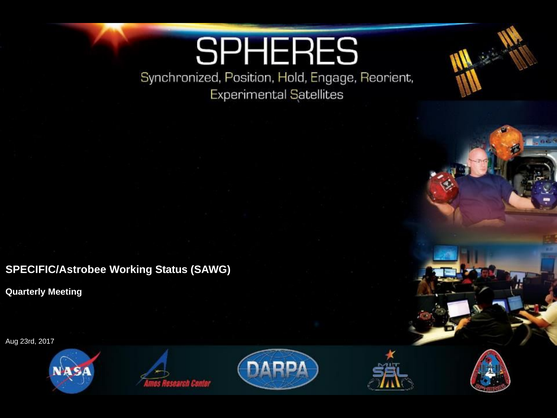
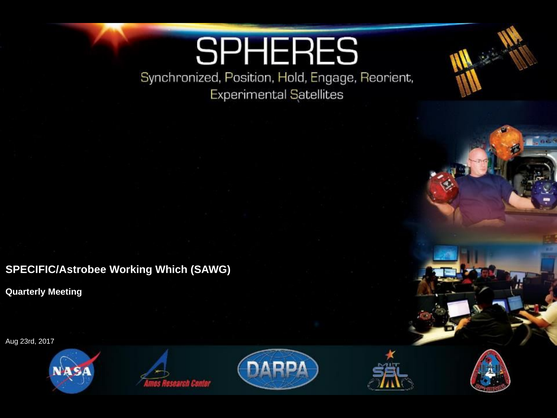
Status: Status -> Which (171, 270)
